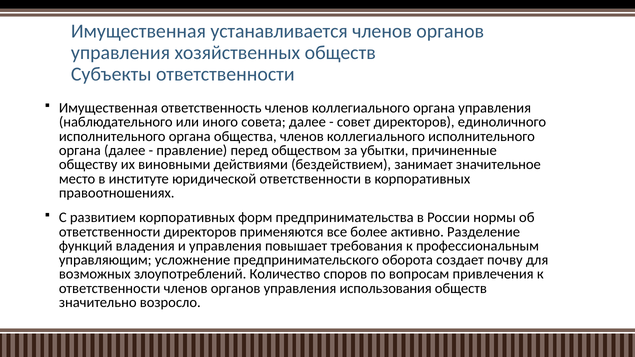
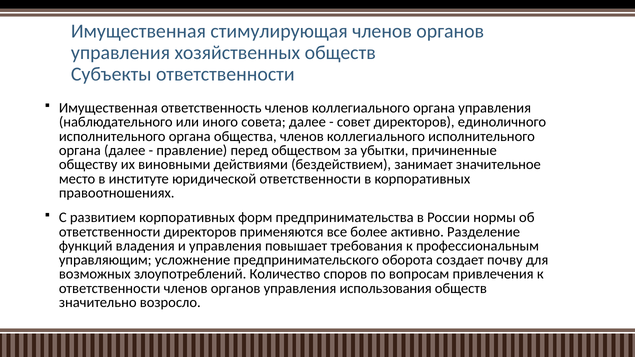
устанавливается: устанавливается -> стимулирующая (279, 31)
